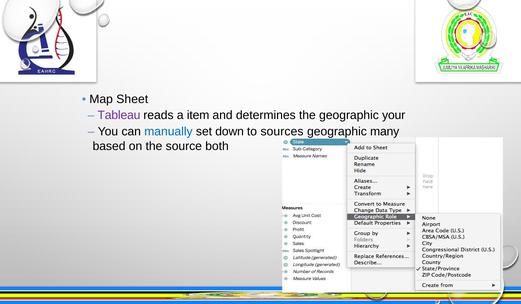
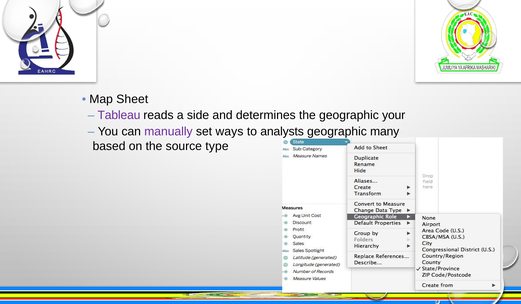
item: item -> side (198, 115)
manually colour: blue -> purple (168, 132)
down: down -> ways (229, 132)
sources: sources -> analysts (282, 132)
both: both -> type (217, 146)
